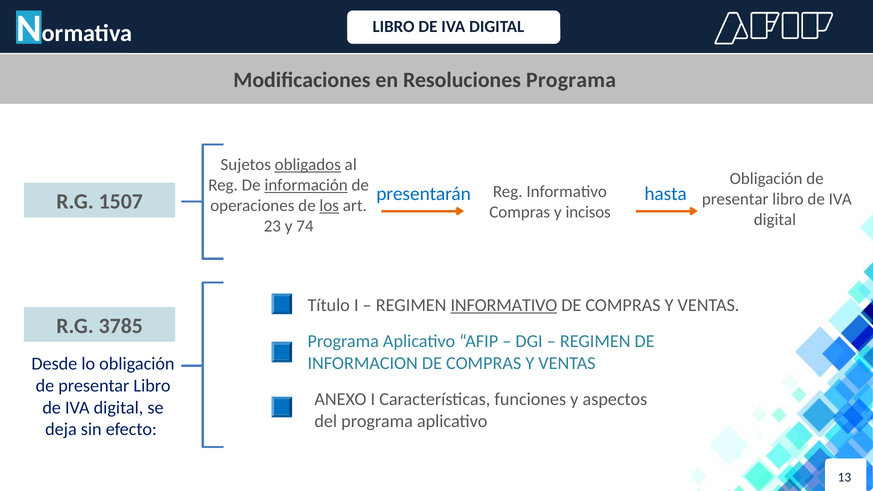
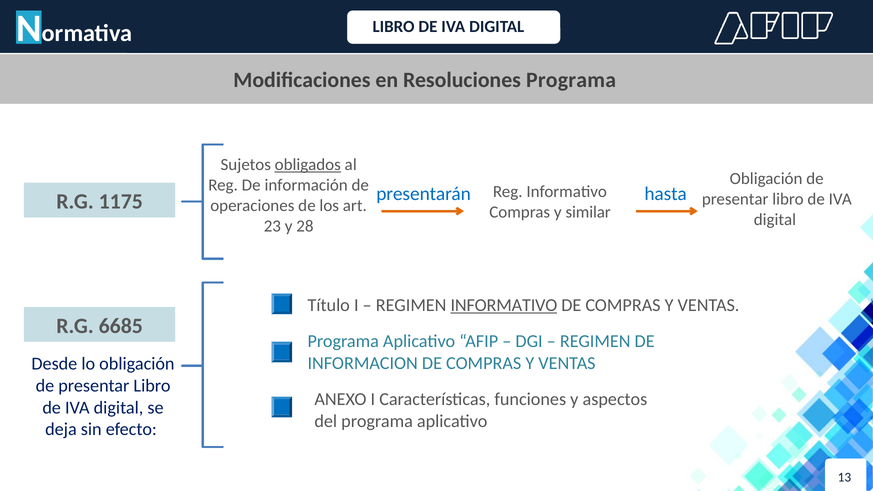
información underline: present -> none (306, 185)
1507: 1507 -> 1175 (121, 202)
los underline: present -> none (329, 206)
incisos: incisos -> similar (588, 212)
74: 74 -> 28 (305, 226)
3785: 3785 -> 6685 (121, 326)
